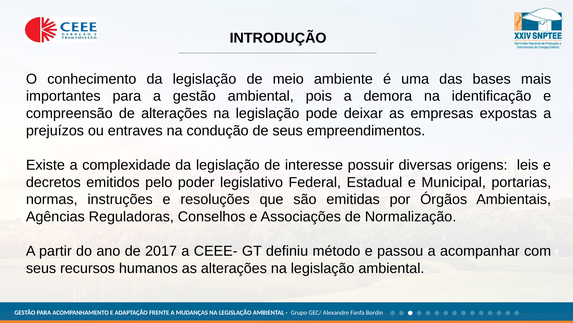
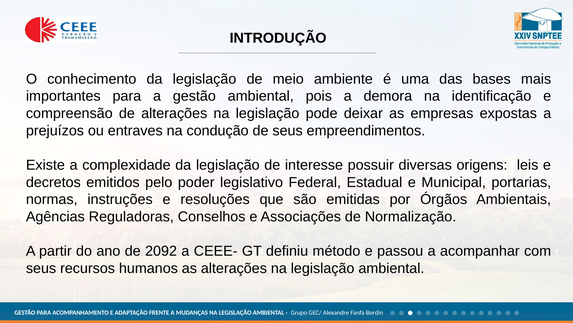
2017: 2017 -> 2092 (161, 251)
